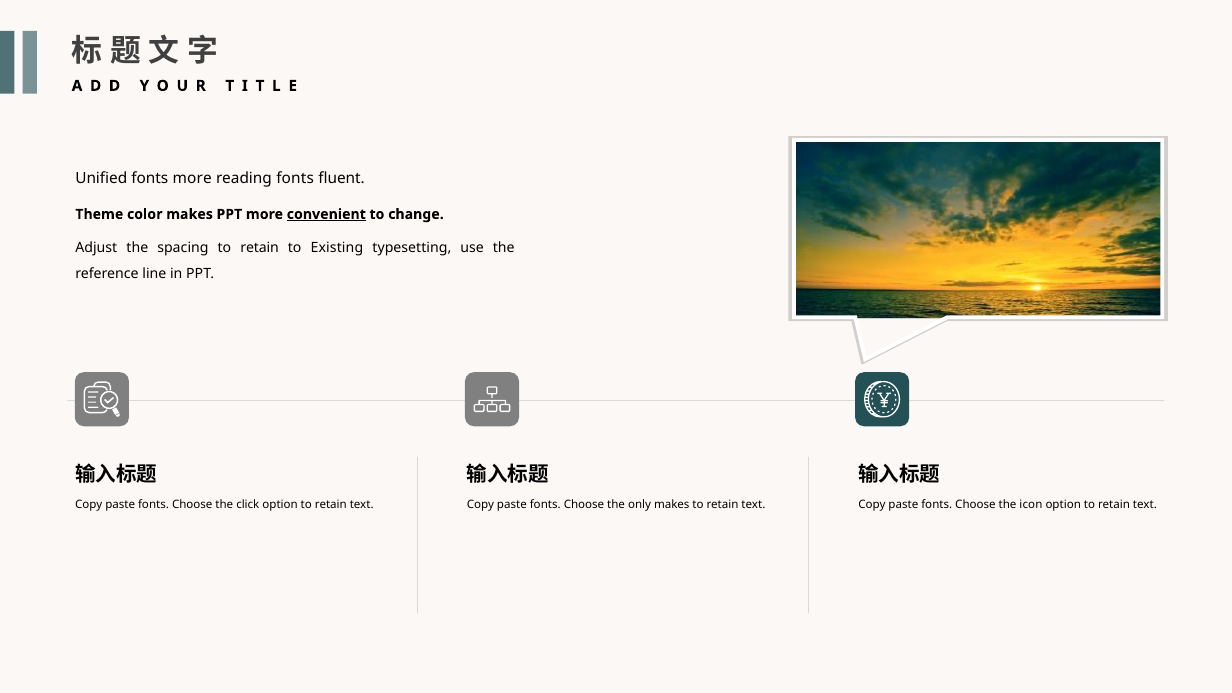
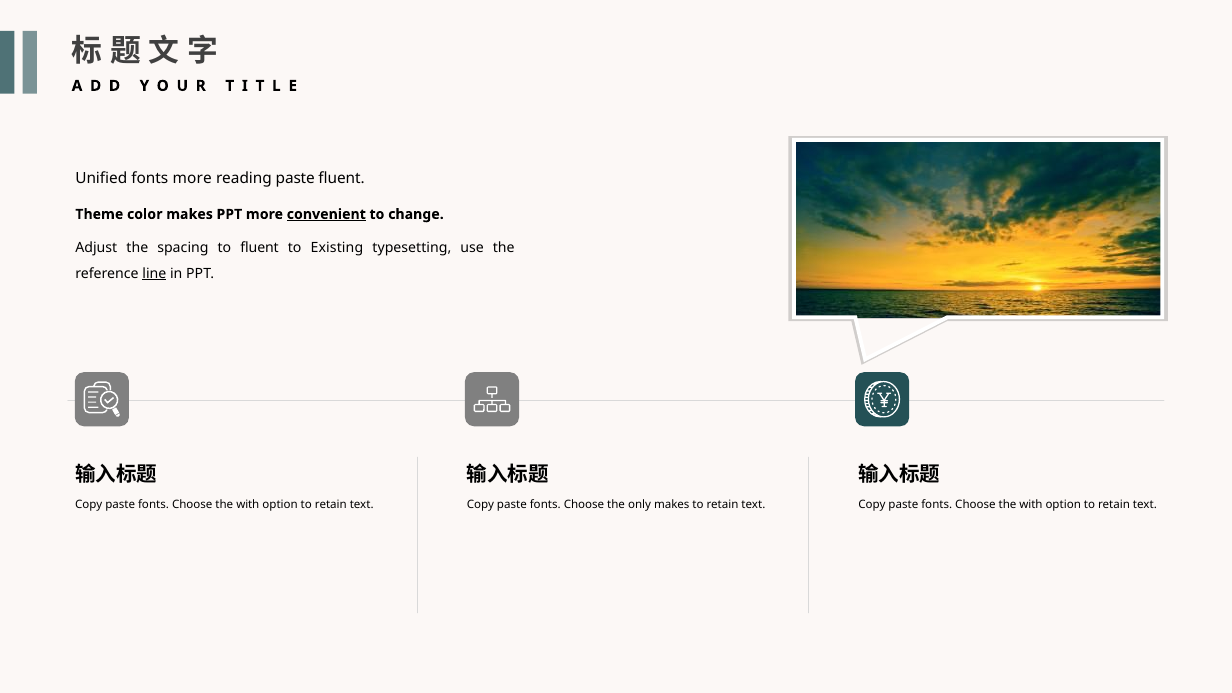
reading fonts: fonts -> paste (295, 179)
spacing to retain: retain -> fluent (260, 248)
line underline: none -> present (154, 273)
click: click -> with (248, 505)
icon: icon -> with (1031, 505)
